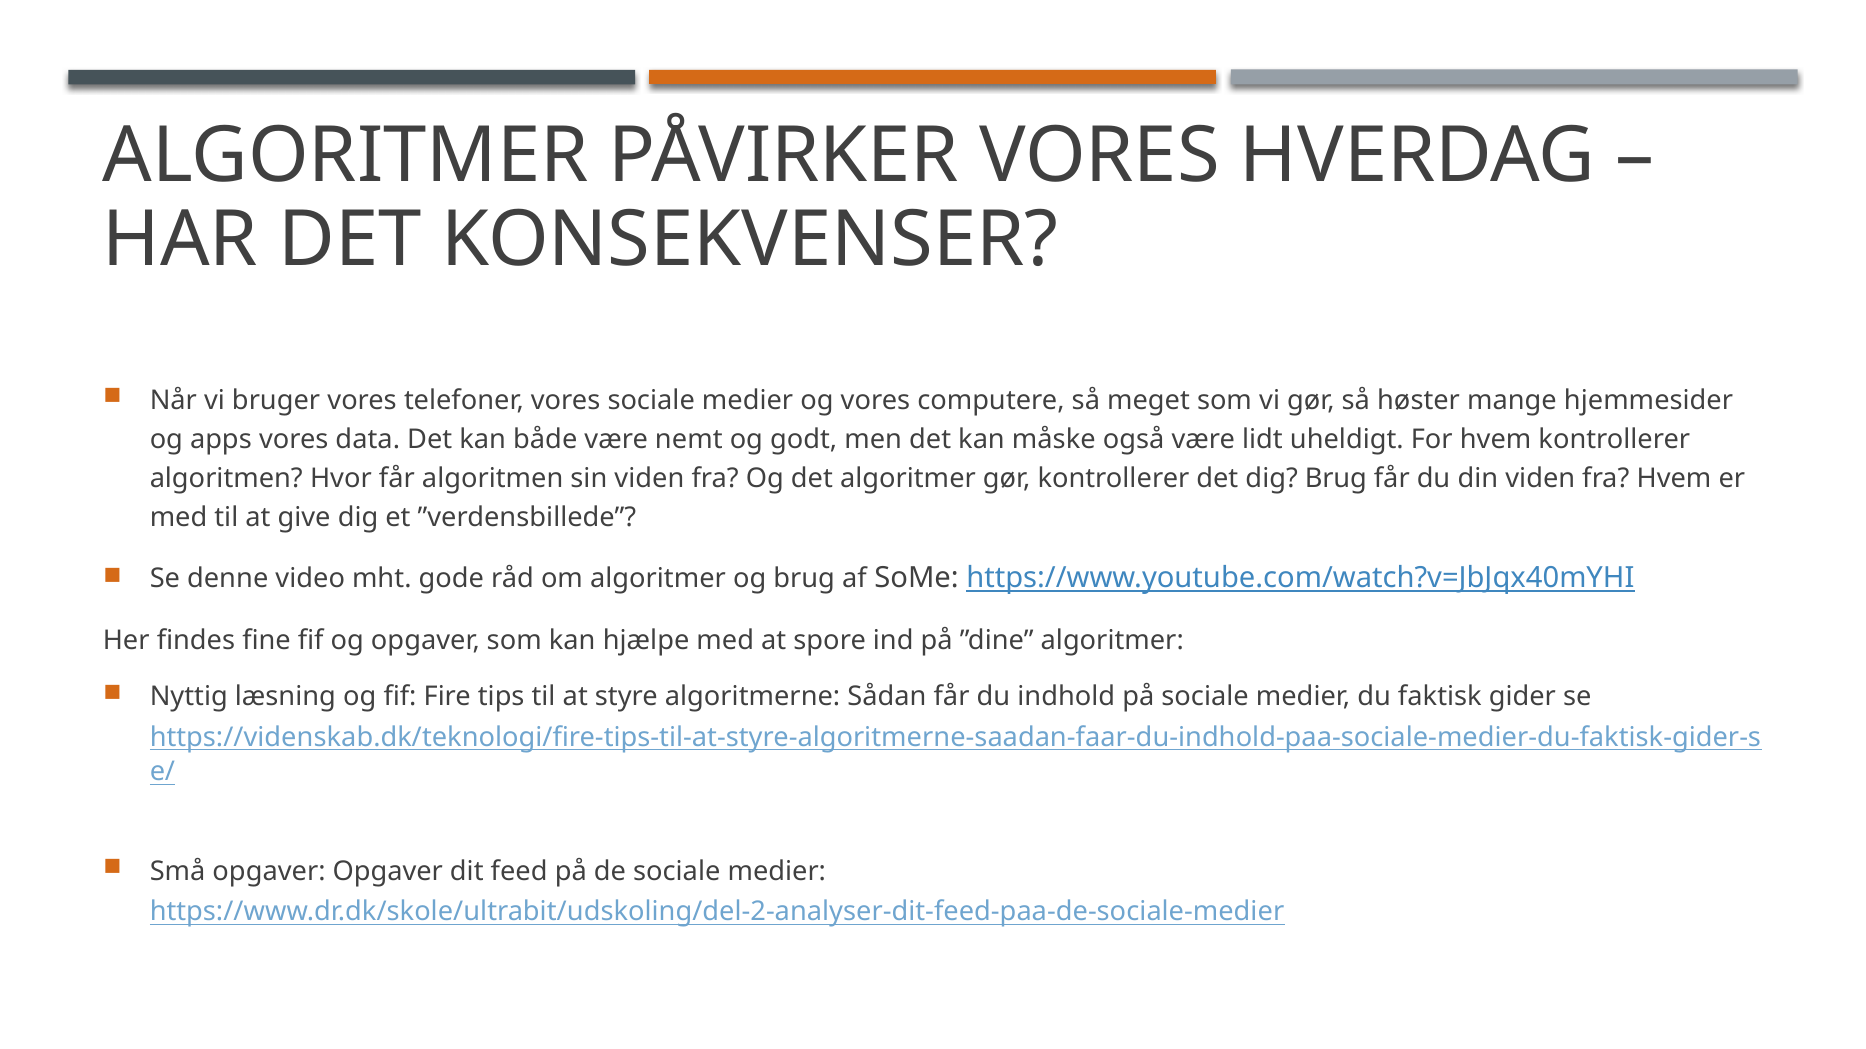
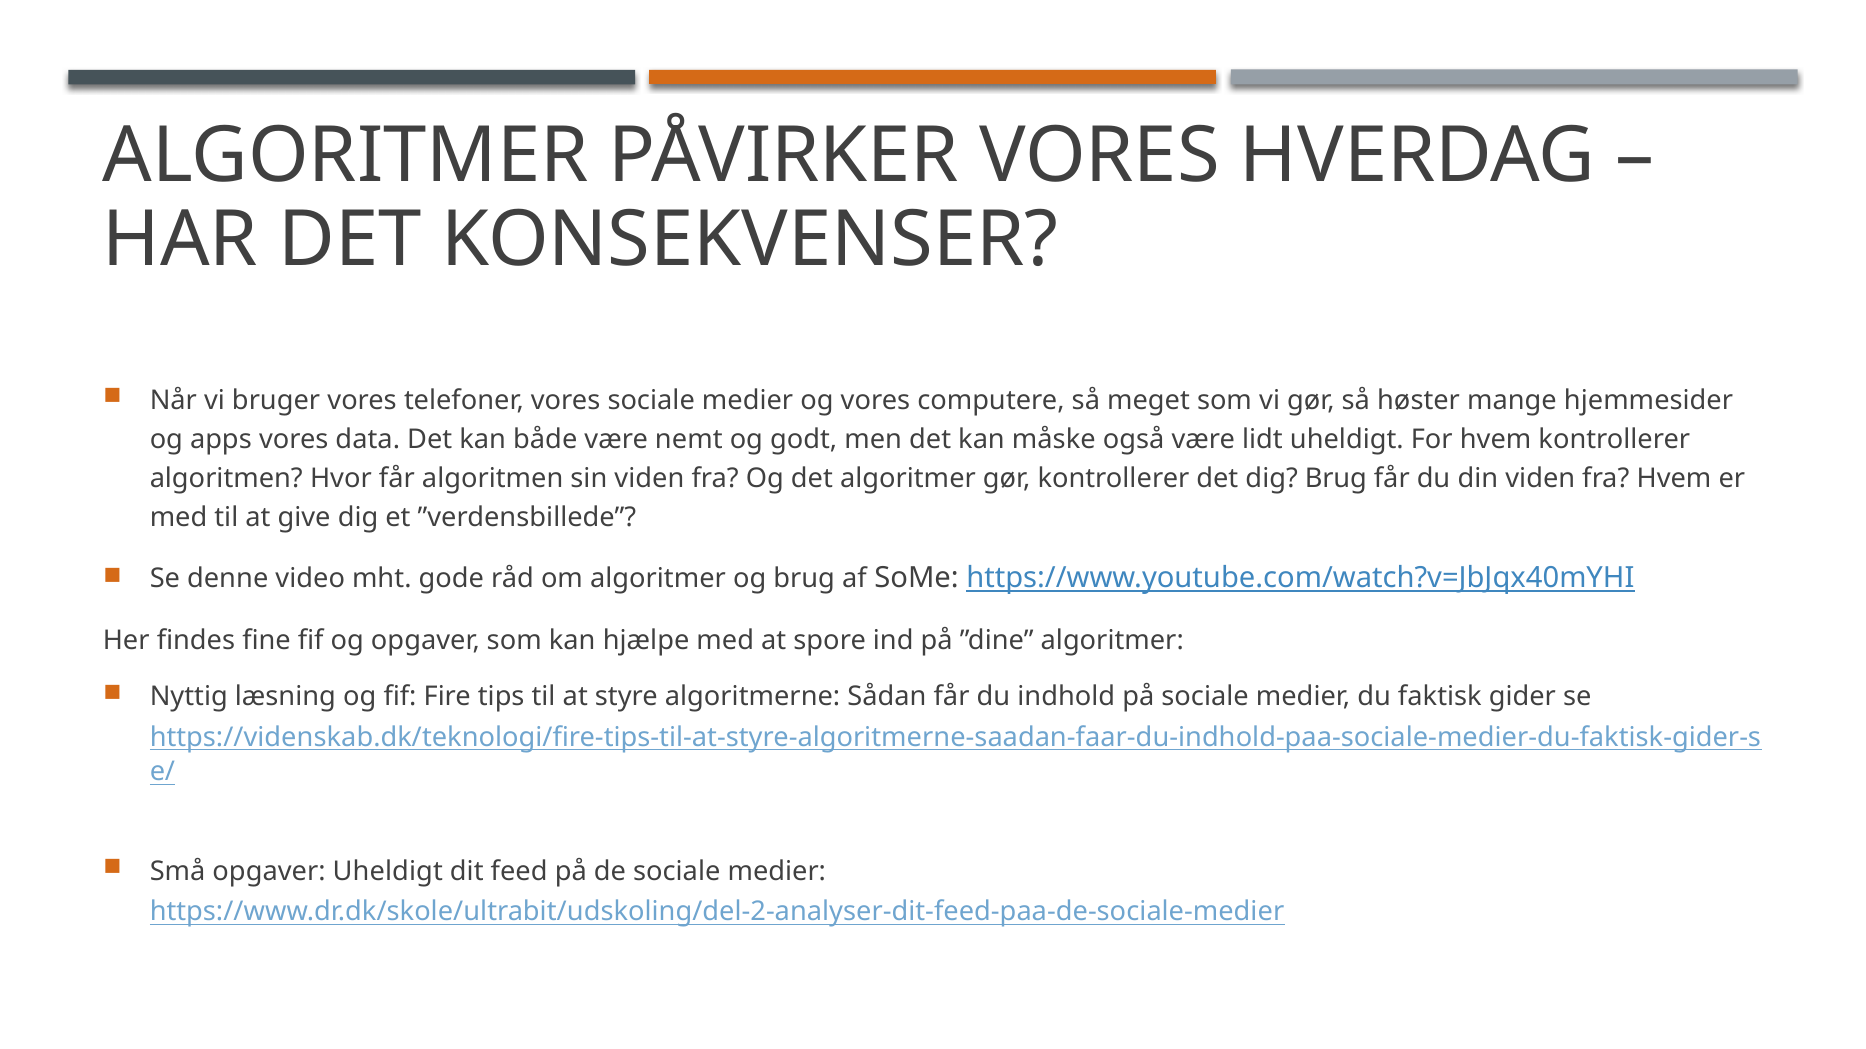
opgaver Opgaver: Opgaver -> Uheldigt (388, 872)
